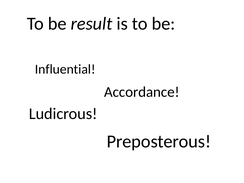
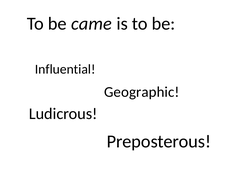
result: result -> came (91, 24)
Accordance: Accordance -> Geographic (142, 92)
